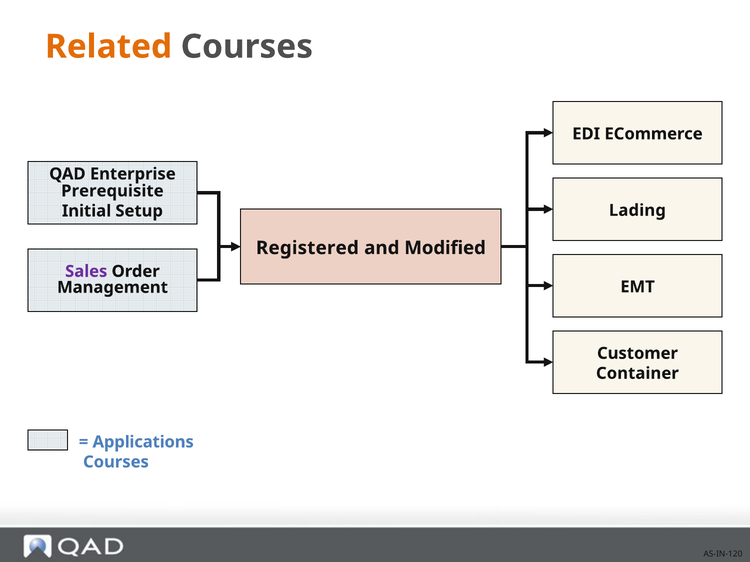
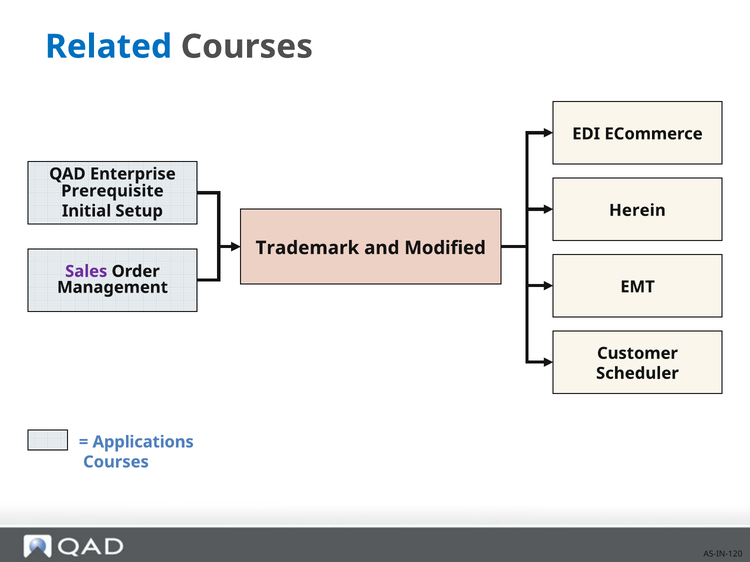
Related colour: orange -> blue (109, 47)
Lading: Lading -> Herein (637, 211)
Registered: Registered -> Trademark (307, 248)
Container: Container -> Scheduler (637, 374)
